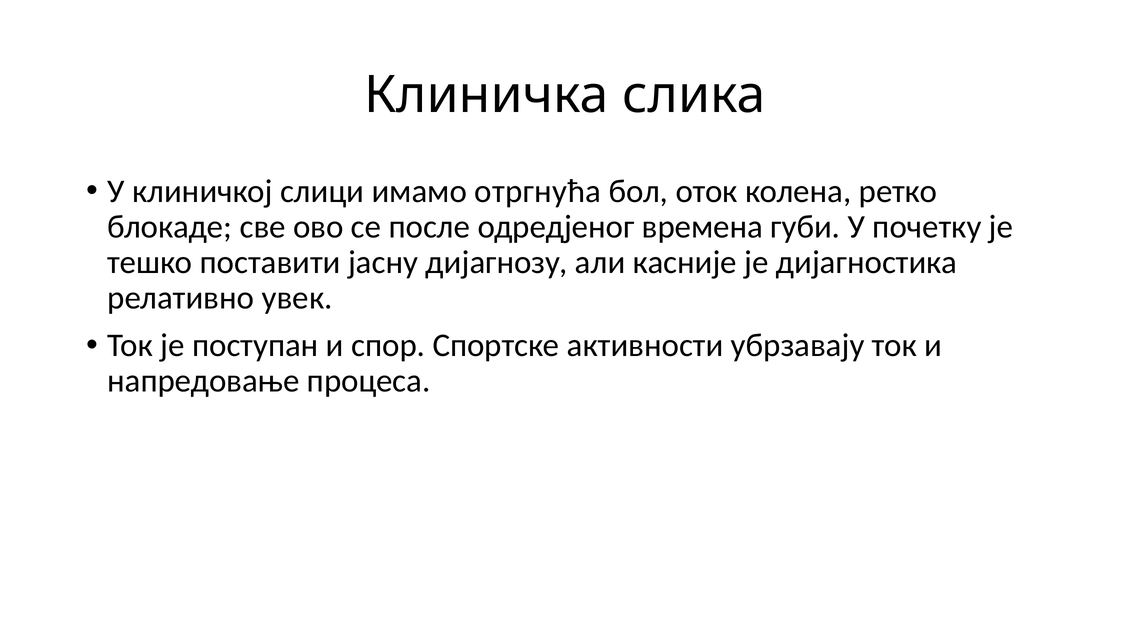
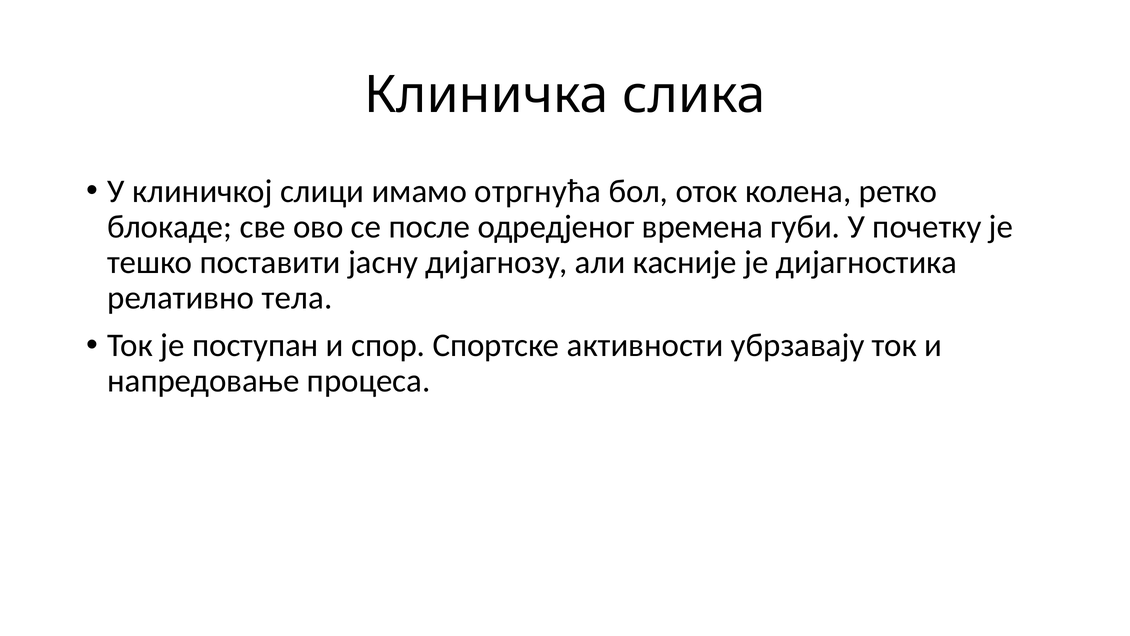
увек: увек -> тела (297, 298)
